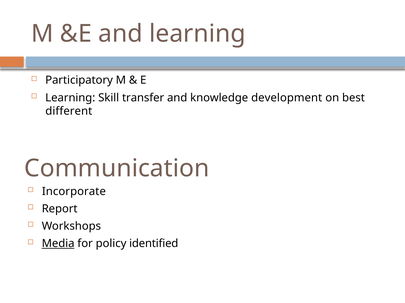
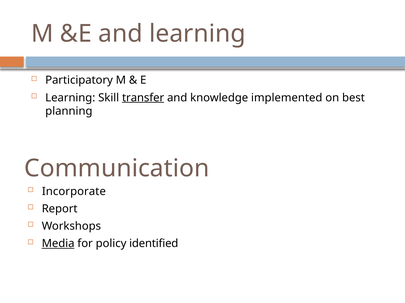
transfer underline: none -> present (143, 98)
development: development -> implemented (287, 98)
different: different -> planning (69, 111)
